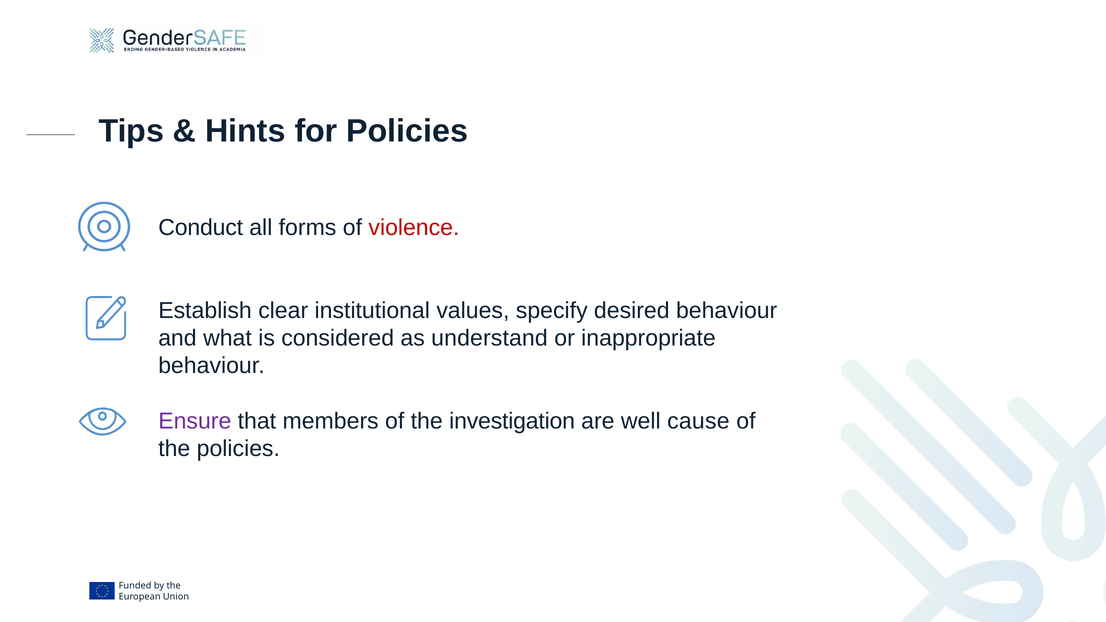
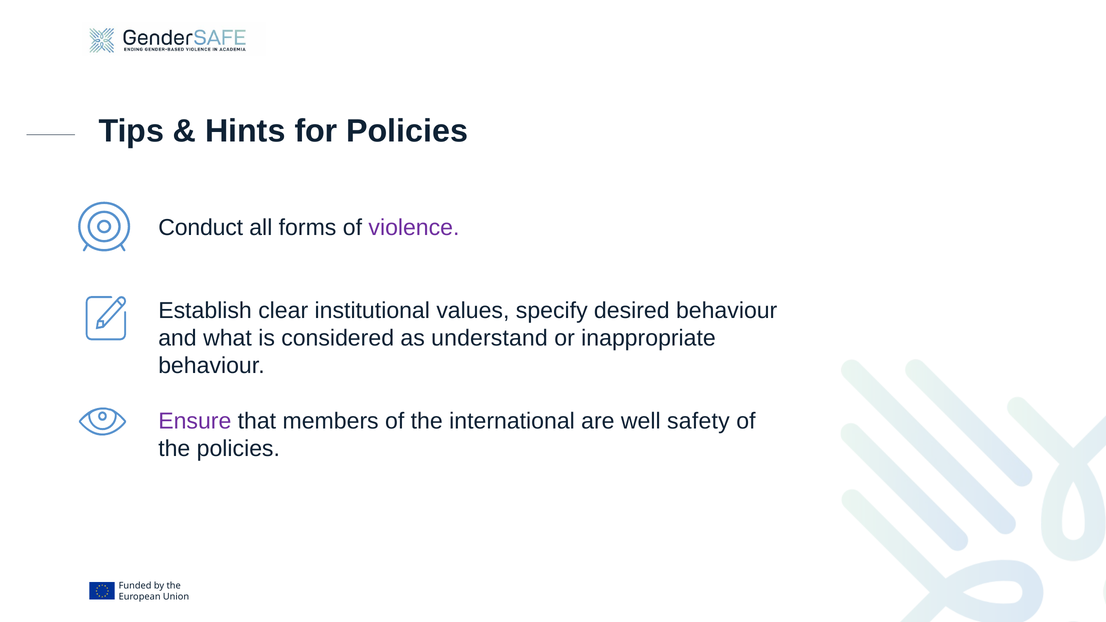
violence colour: red -> purple (414, 228)
investigation: investigation -> international (512, 421)
cause: cause -> safety (698, 421)
